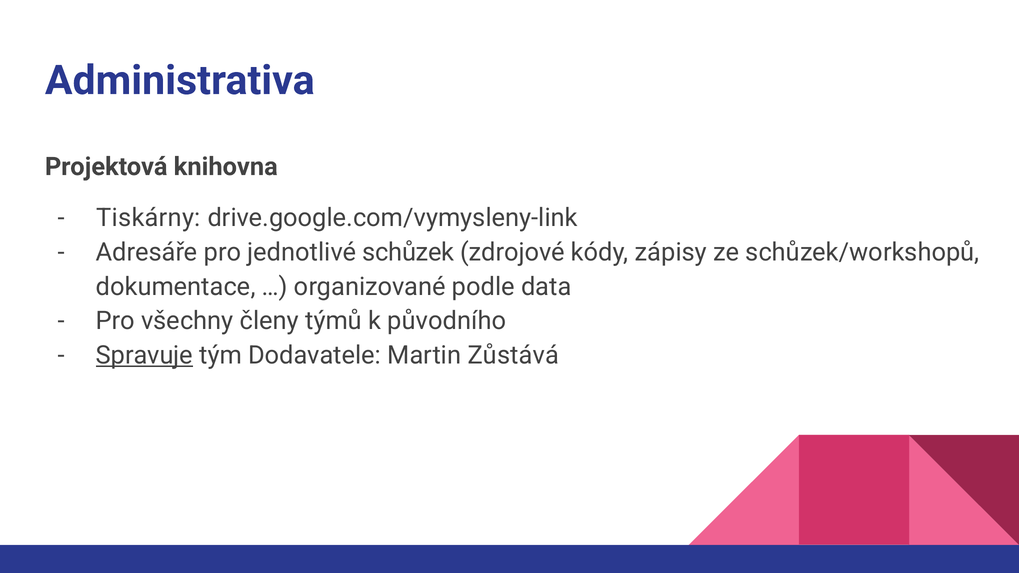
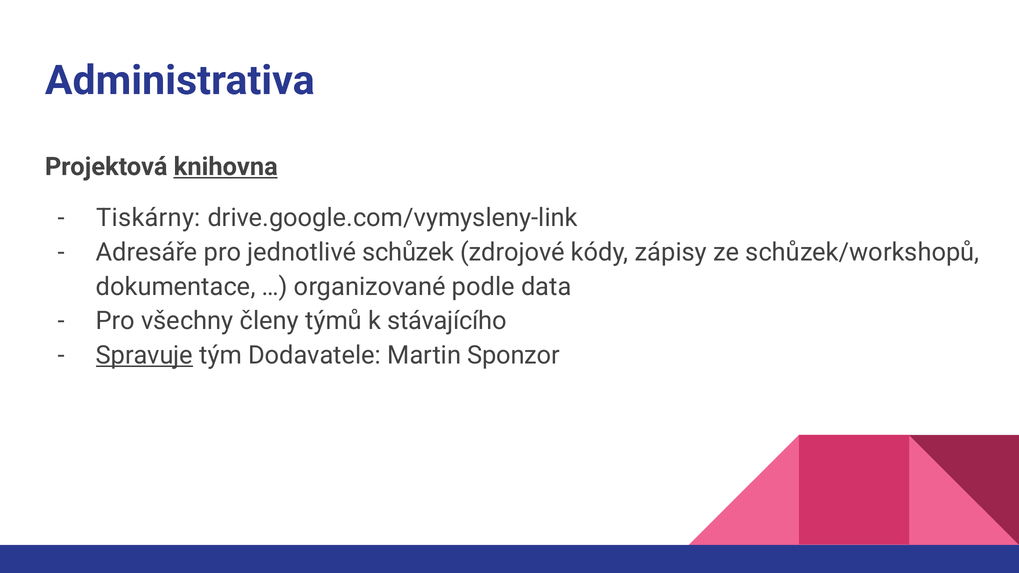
knihovna underline: none -> present (226, 167)
původního: původního -> stávajícího (447, 321)
Zůstává: Zůstává -> Sponzor (514, 355)
